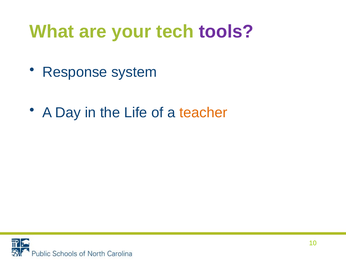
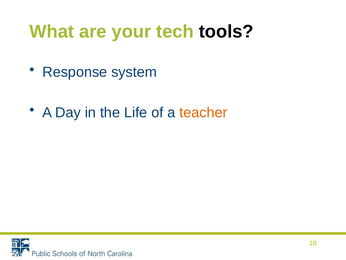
tools colour: purple -> black (226, 32)
